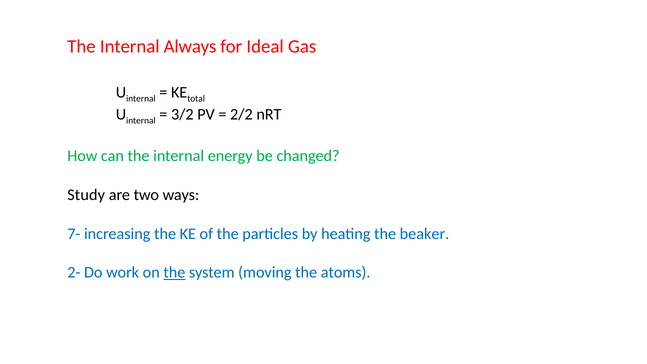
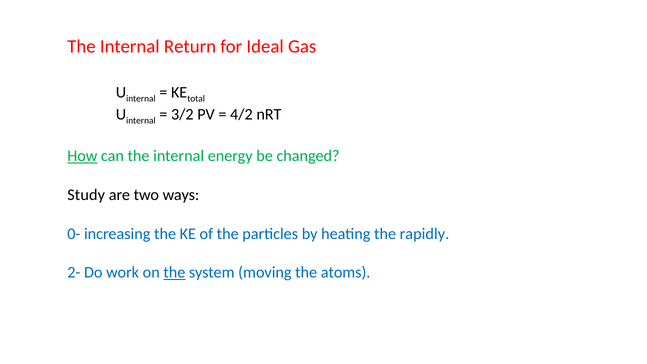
Always: Always -> Return (190, 46)
2/2: 2/2 -> 4/2 (241, 115)
How underline: none -> present (82, 156)
7-: 7- -> 0- (74, 234)
beaker: beaker -> rapidly (424, 234)
